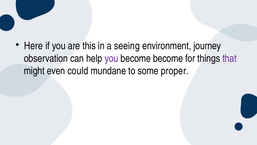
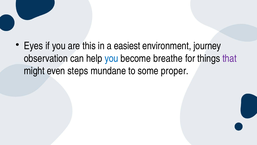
Here: Here -> Eyes (33, 46)
seeing: seeing -> easiest (127, 46)
you colour: purple -> blue (111, 58)
become become: become -> breathe (168, 58)
could: could -> steps (78, 71)
